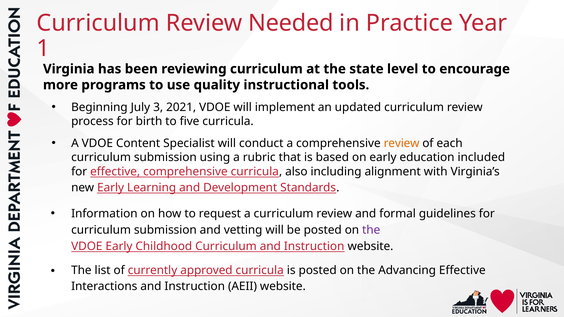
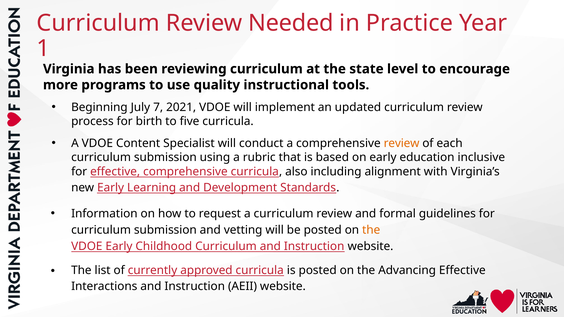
3: 3 -> 7 (158, 107)
included: included -> inclusive (481, 158)
the colour: purple -> orange (371, 230)
